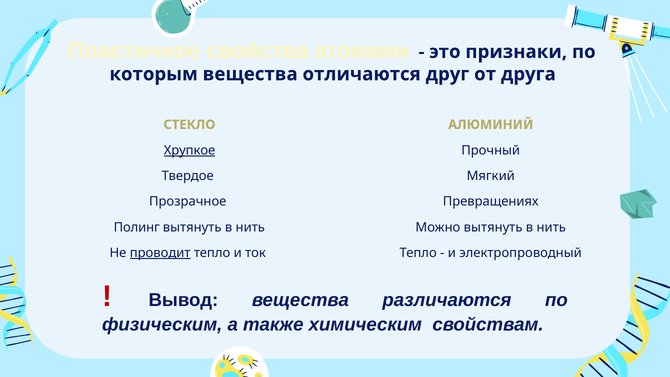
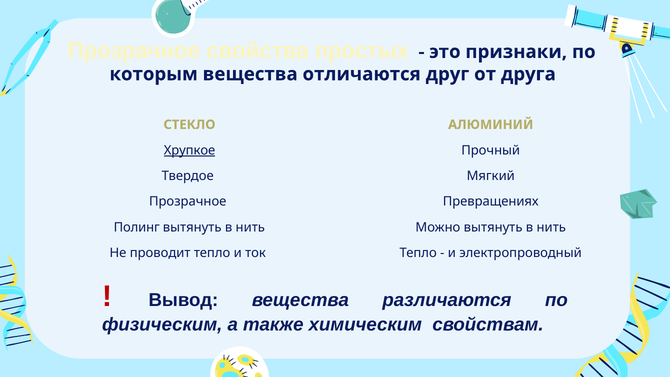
Пластичное: Пластичное -> Прозрачное (134, 51)
атомами: атомами -> простых (362, 51)
проводит underline: present -> none (160, 253)
